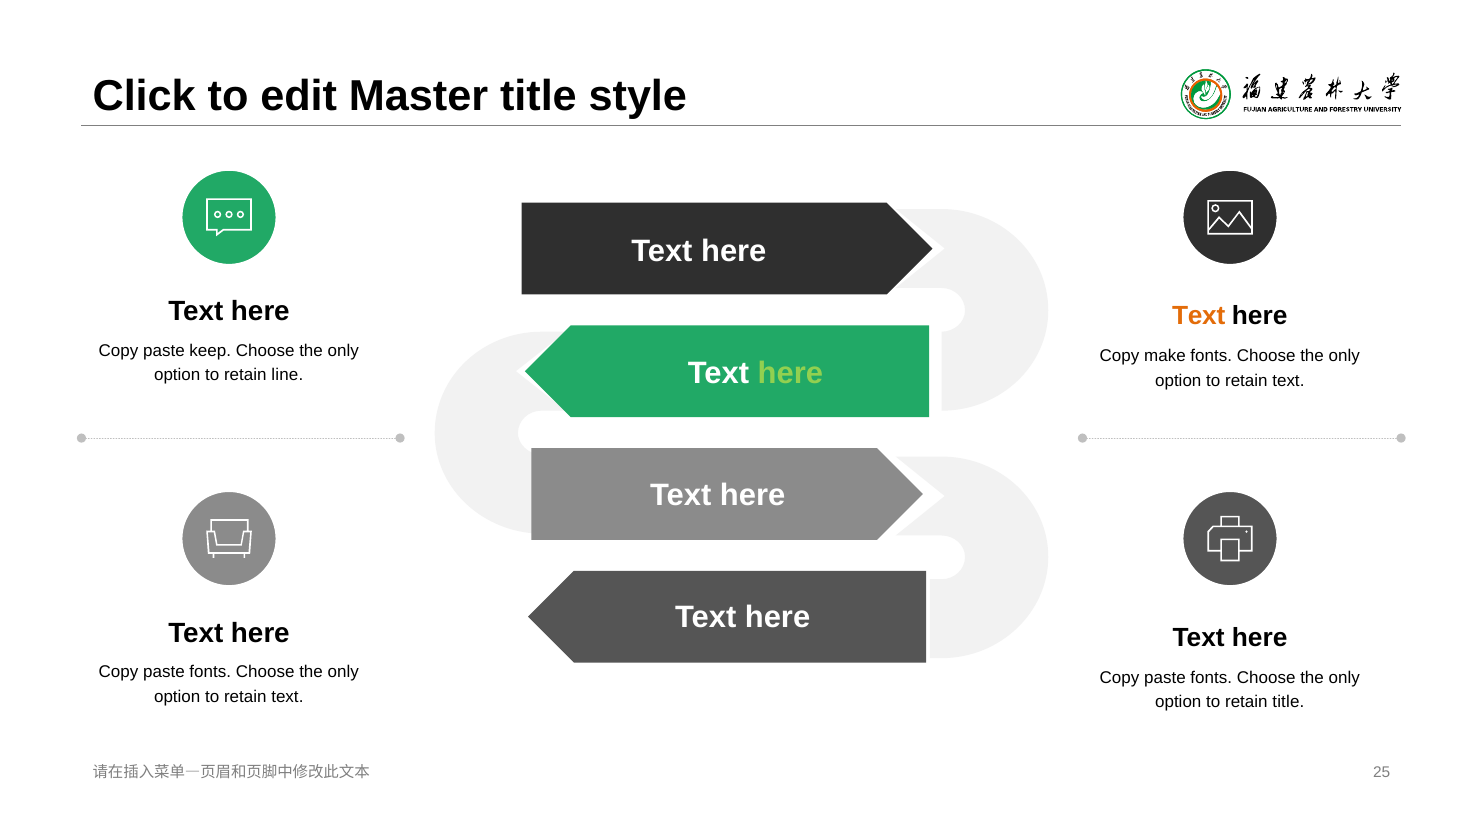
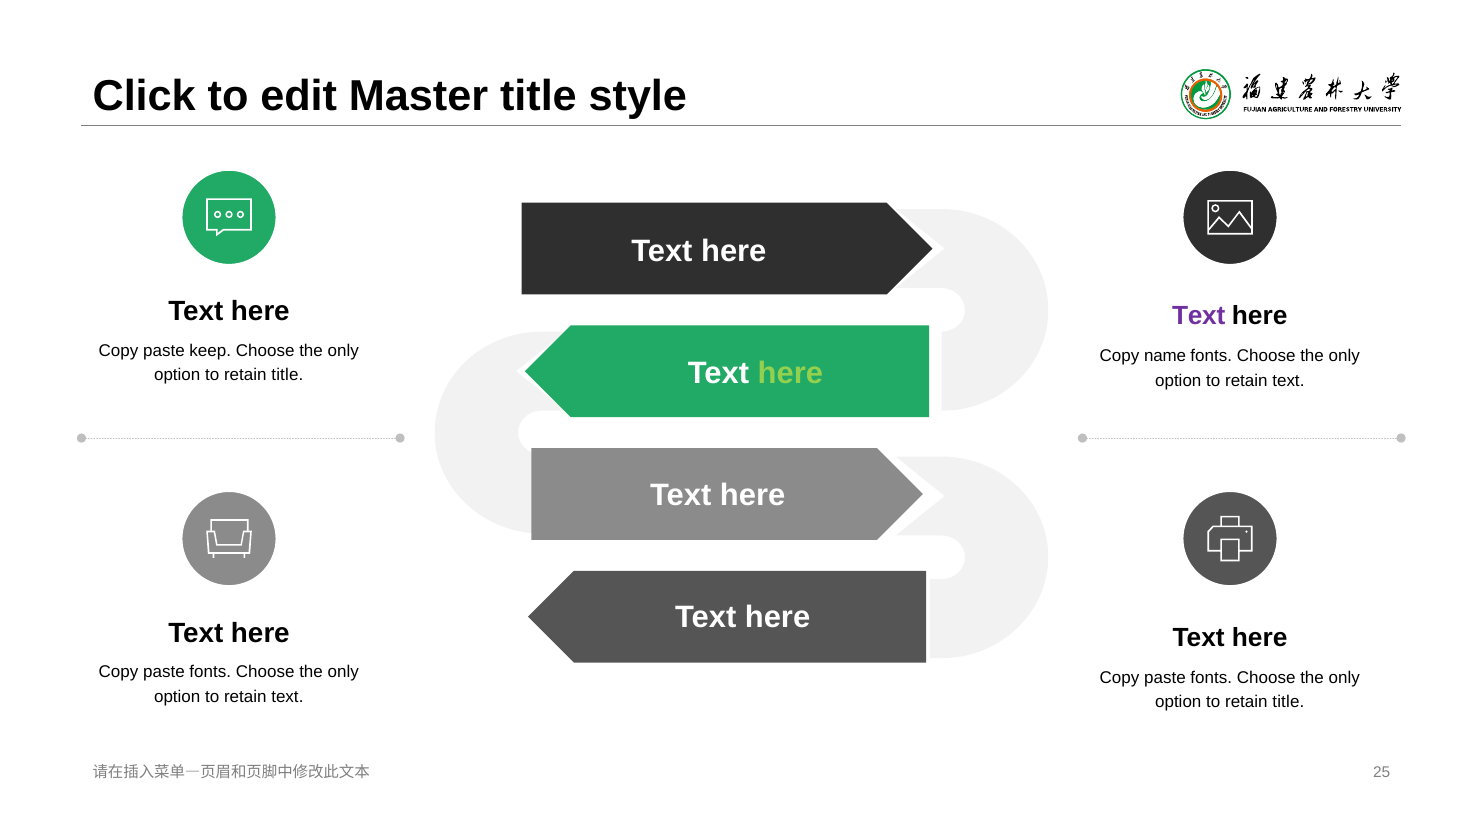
Text colour: orange -> purple (1199, 316)
make: make -> name (1165, 356)
line: line -> title (287, 375)
